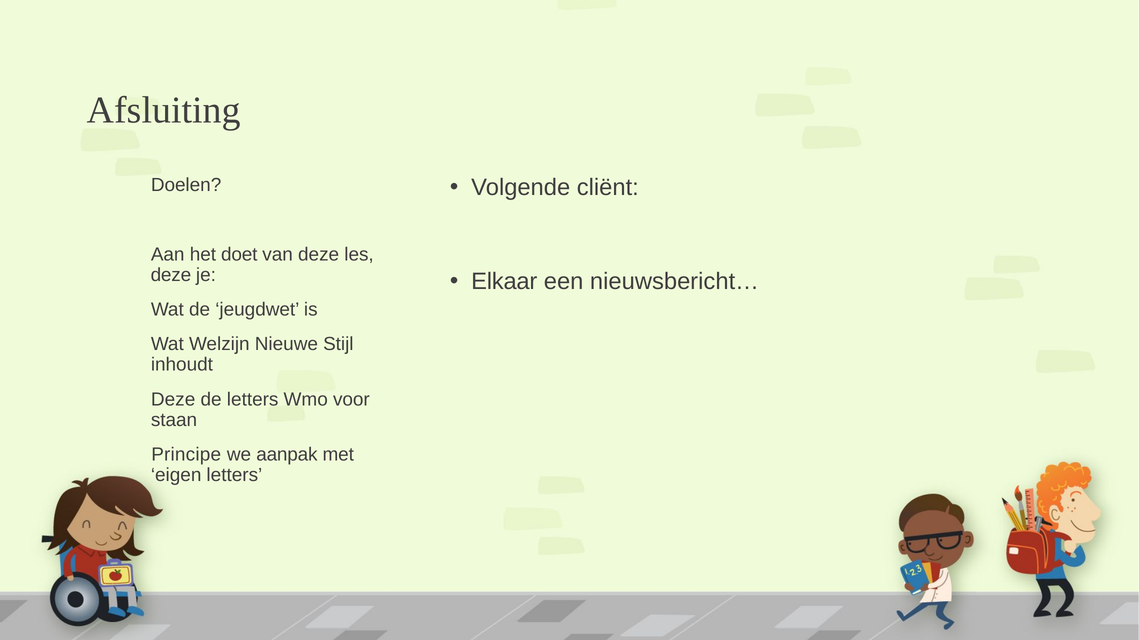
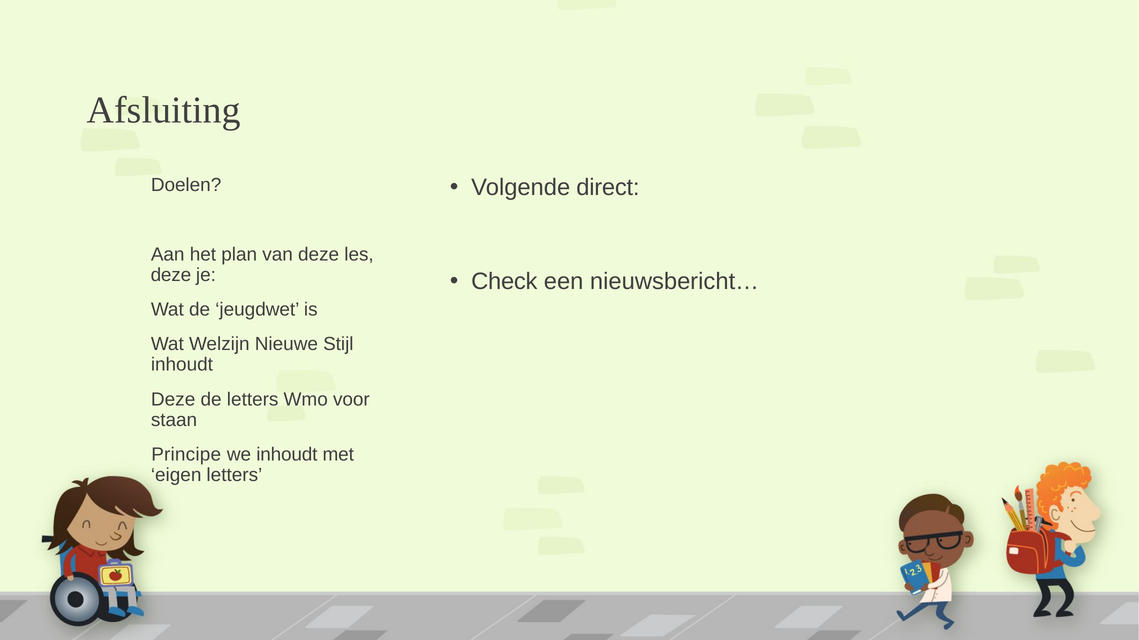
cliënt: cliënt -> direct (608, 188)
doet: doet -> plan (239, 255)
Elkaar: Elkaar -> Check (504, 282)
we aanpak: aanpak -> inhoudt (287, 455)
